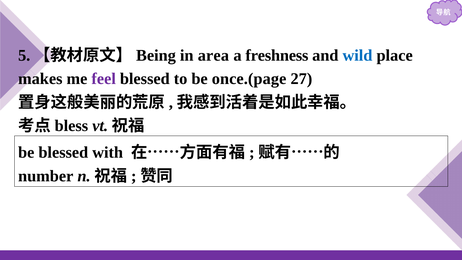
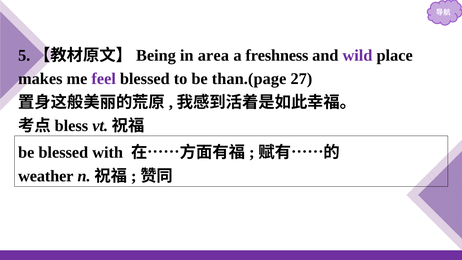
wild colour: blue -> purple (357, 55)
once.(page: once.(page -> than.(page (249, 79)
number: number -> weather (46, 176)
